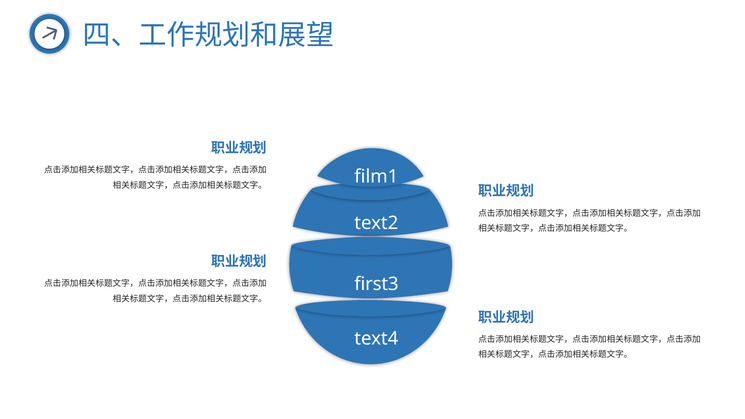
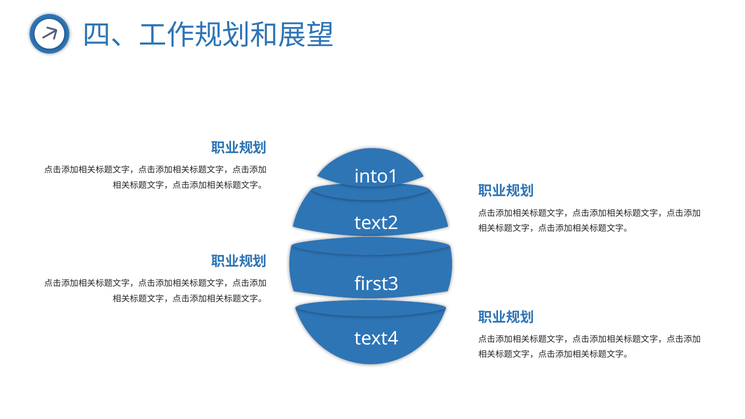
film1: film1 -> into1 (376, 176)
